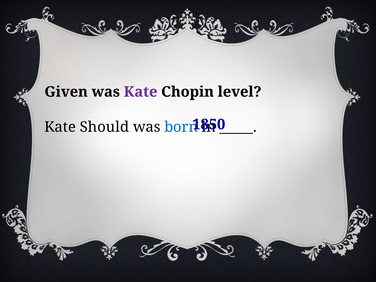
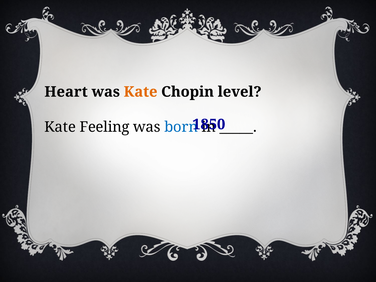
Given: Given -> Heart (66, 92)
Kate colour: purple -> orange (141, 92)
Should: Should -> Feeling (105, 127)
